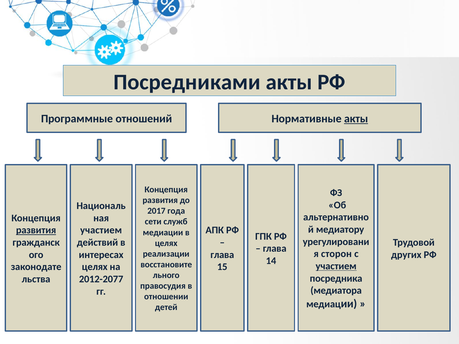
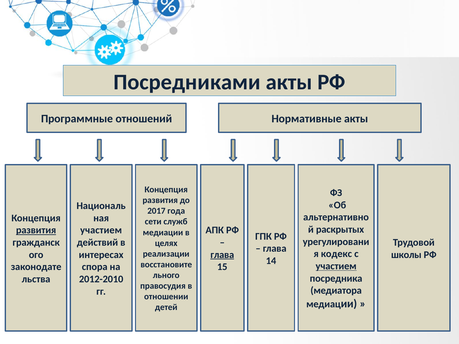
акты underline: present -> none (356, 119)
медиатору: медиатору -> раскрытых (340, 230)
сторон: сторон -> кодекс (336, 254)
глава underline: none -> present (222, 255)
других: других -> школы (406, 255)
целях: целях -> спора (95, 267)
2012-2077: 2012-2077 -> 2012-2010 (101, 279)
